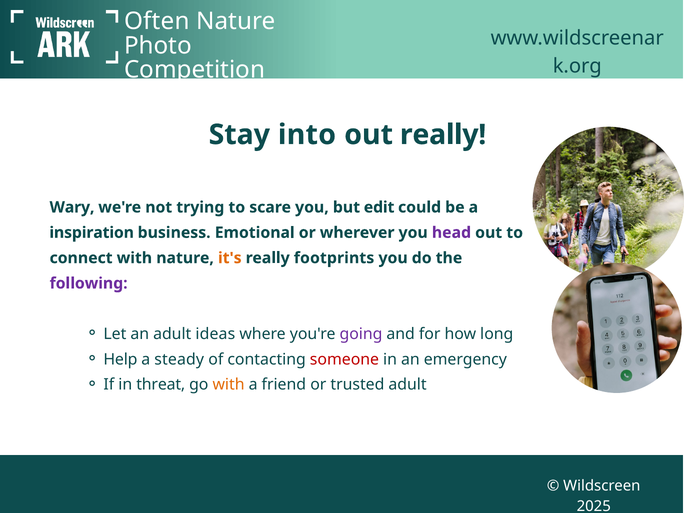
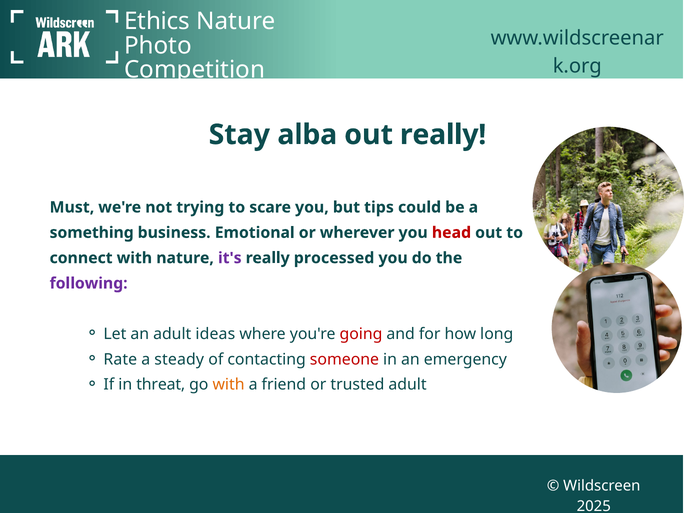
Often: Often -> Ethics (157, 21)
into: into -> alba (307, 135)
Wary: Wary -> Must (72, 207)
edit: edit -> tips (379, 207)
inspiration: inspiration -> something (92, 233)
head colour: purple -> red (451, 233)
it's colour: orange -> purple (230, 258)
footprints: footprints -> processed (334, 258)
going colour: purple -> red (361, 334)
Help: Help -> Rate (120, 359)
